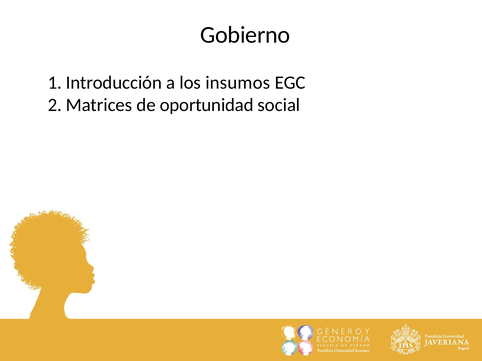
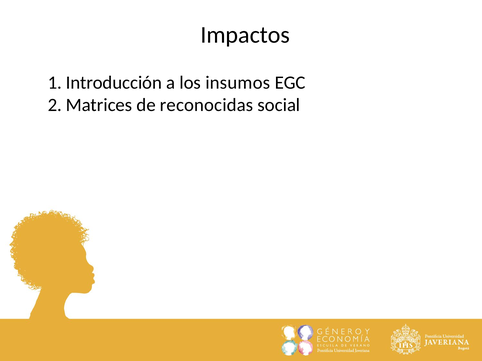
Gobierno: Gobierno -> Impactos (245, 35)
oportunidad: oportunidad -> reconocidas (207, 105)
